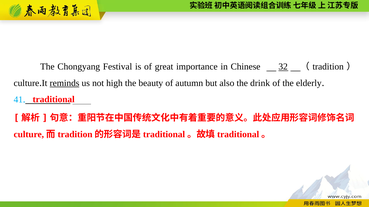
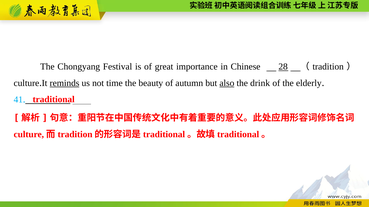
32: 32 -> 28 (283, 67)
high: high -> time (114, 83)
also underline: none -> present (227, 83)
